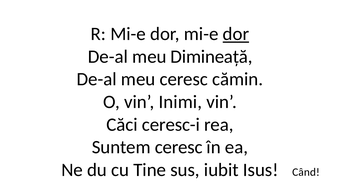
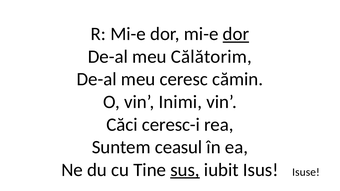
Dimineață: Dimineață -> Călătorim (211, 57)
Suntem ceresc: ceresc -> ceasul (179, 147)
sus underline: none -> present (185, 170)
Când: Când -> Isuse (306, 172)
